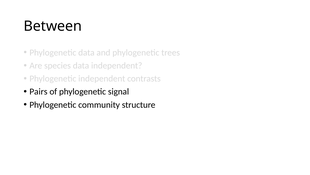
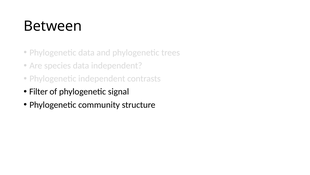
Pairs: Pairs -> Filter (39, 91)
